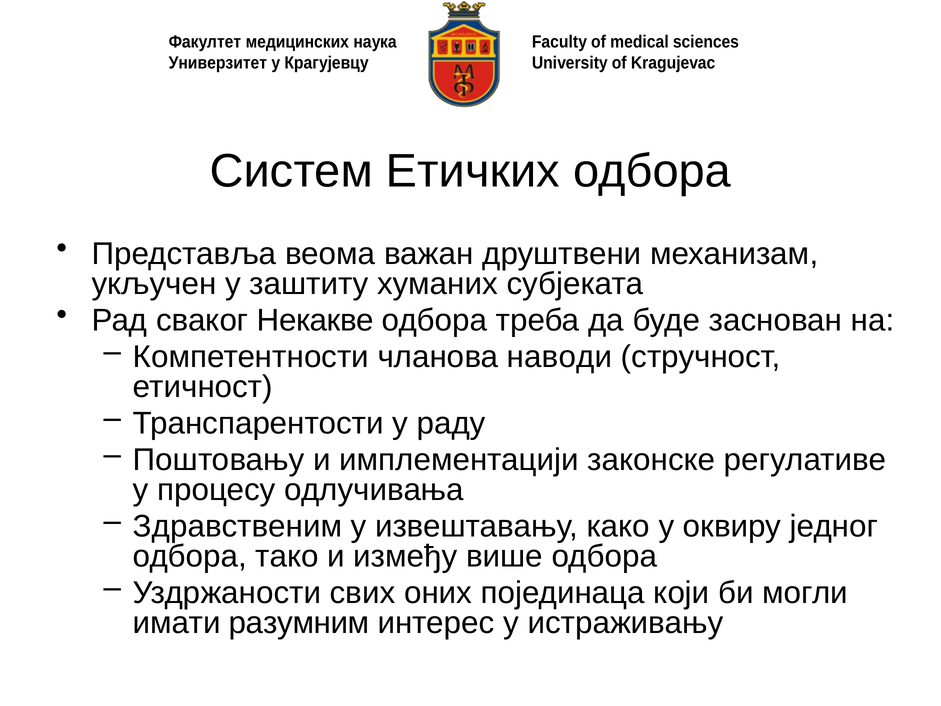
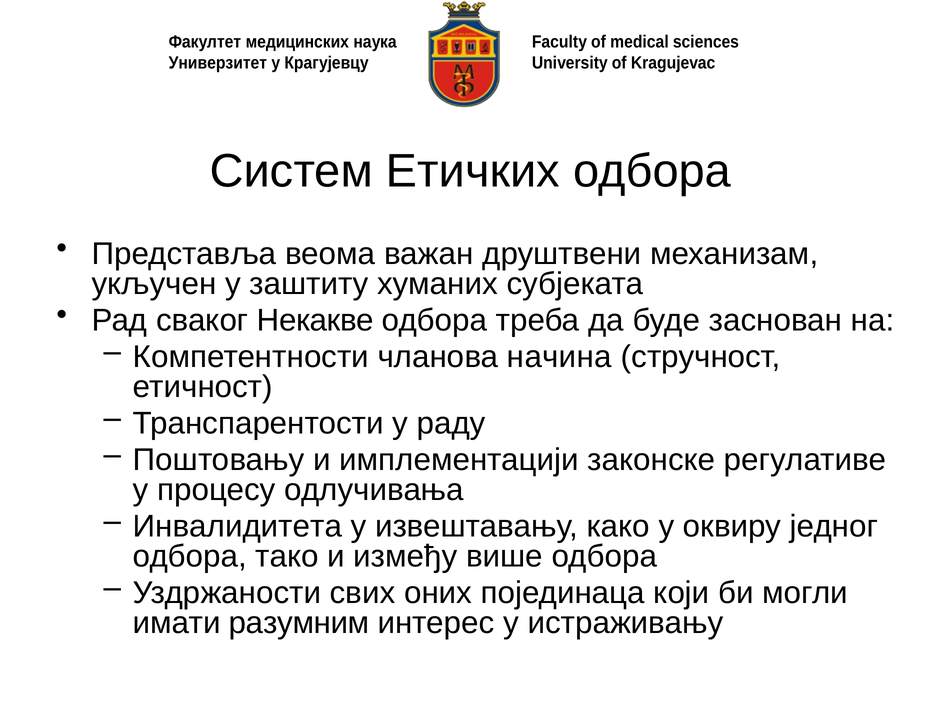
наводи: наводи -> начина (559, 357)
Здравственим: Здравственим -> Инвалидитета (238, 526)
